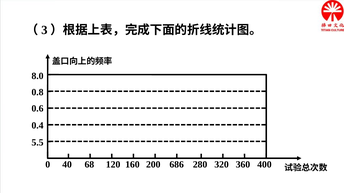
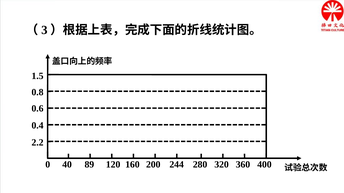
8.0: 8.0 -> 1.5 (38, 76)
5.5: 5.5 -> 2.2 (38, 143)
68: 68 -> 89 (89, 165)
686: 686 -> 244 (177, 165)
